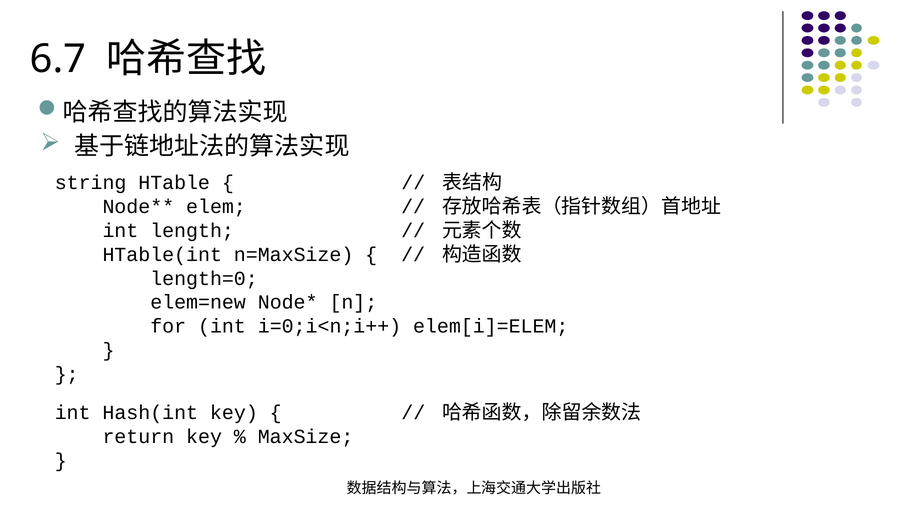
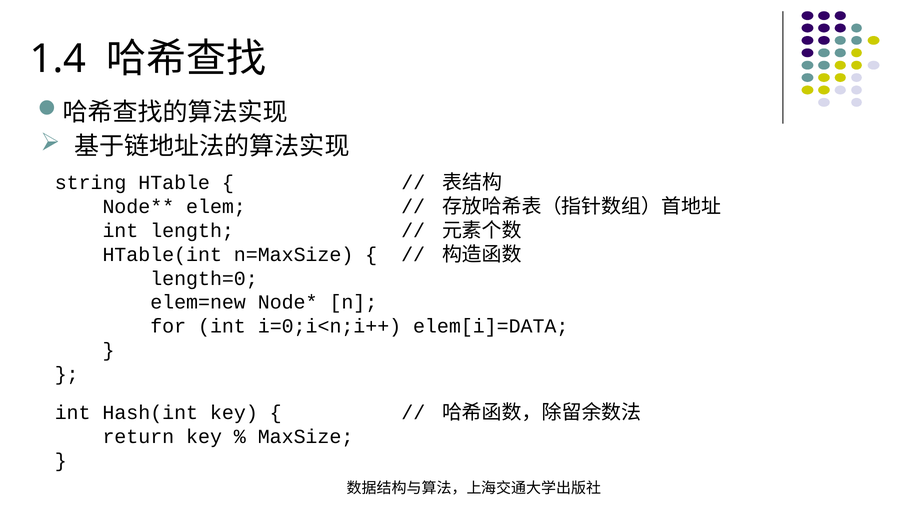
6.7: 6.7 -> 1.4 (58, 59)
elem[i]=ELEM: elem[i]=ELEM -> elem[i]=DATA (491, 326)
